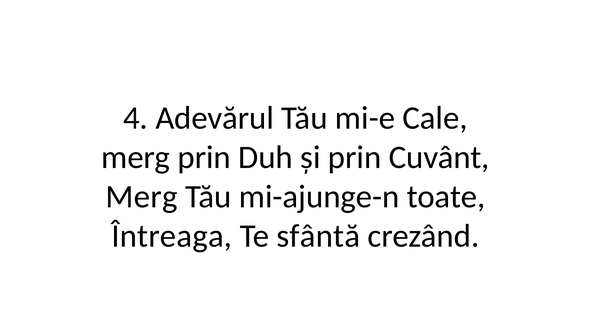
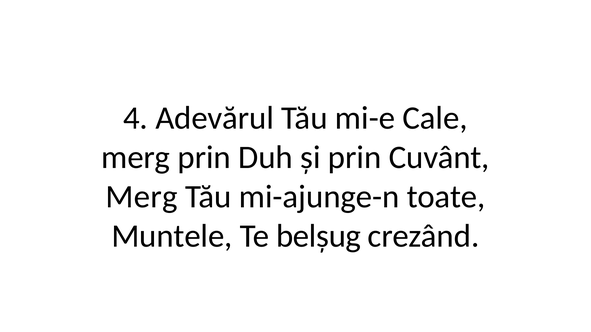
Întreaga: Întreaga -> Muntele (172, 236)
sfântă: sfântă -> belșug (319, 236)
